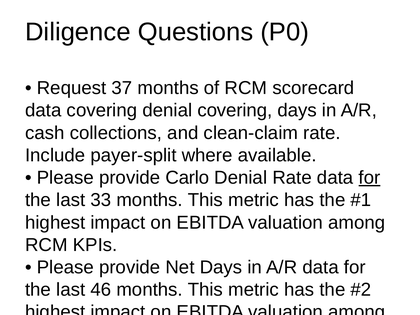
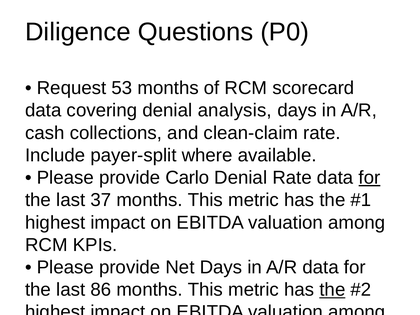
37: 37 -> 53 (122, 88)
denial covering: covering -> analysis (235, 110)
33: 33 -> 37 (101, 200)
46: 46 -> 86 (101, 290)
the underline: none -> present (332, 290)
